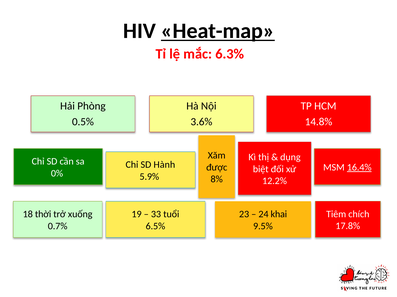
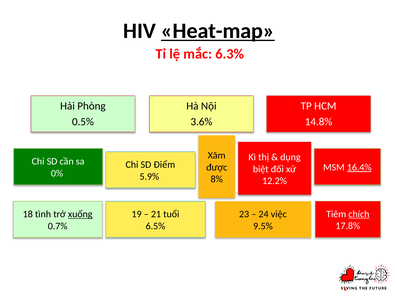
Hành: Hành -> Điểm (164, 165)
chích underline: none -> present (359, 215)
thời: thời -> tình (43, 215)
xuống underline: none -> present (80, 215)
33: 33 -> 21 (156, 215)
khai: khai -> việc (279, 215)
